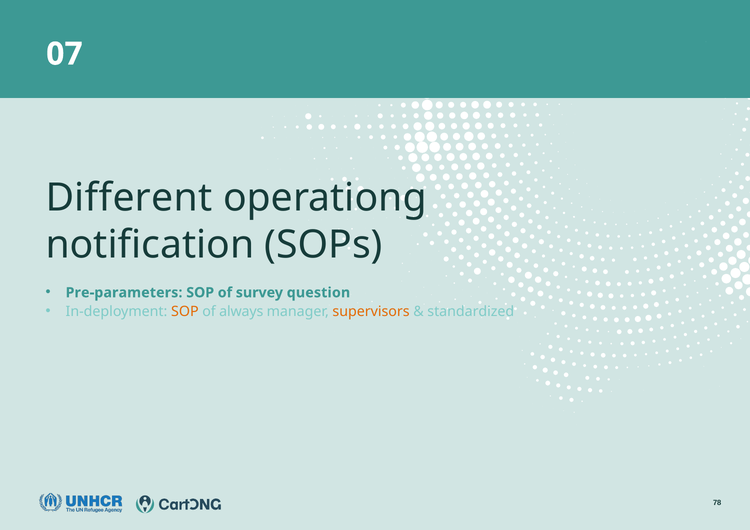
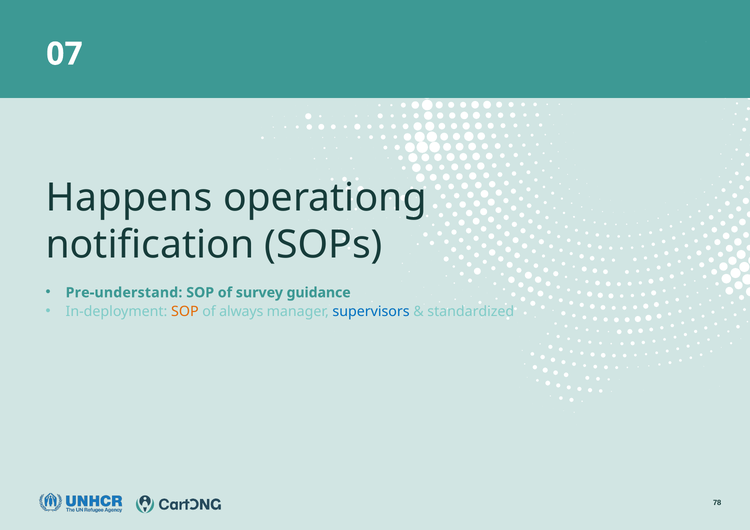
Different: Different -> Happens (129, 198)
Pre-parameters: Pre-parameters -> Pre-understand (124, 293)
question: question -> guidance (319, 293)
supervisors colour: orange -> blue (371, 312)
